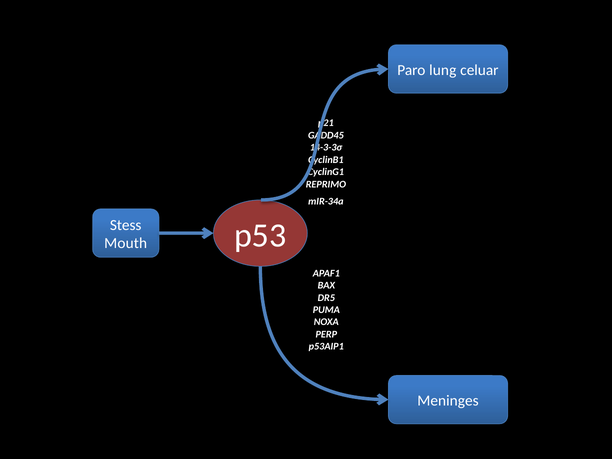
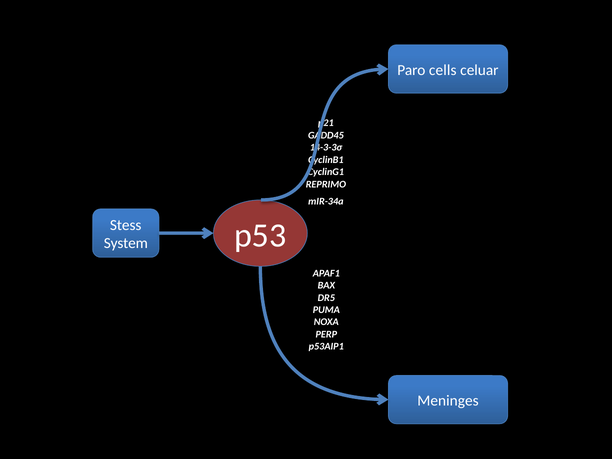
lung: lung -> cells (443, 70)
Mouth: Mouth -> System (126, 243)
